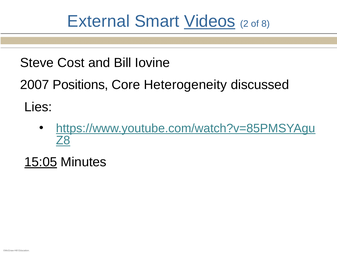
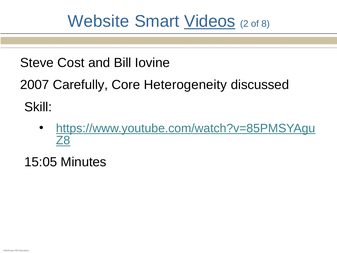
External: External -> Website (98, 21)
Positions: Positions -> Carefully (80, 85)
Lies: Lies -> Skill (38, 107)
15:05 underline: present -> none (41, 162)
